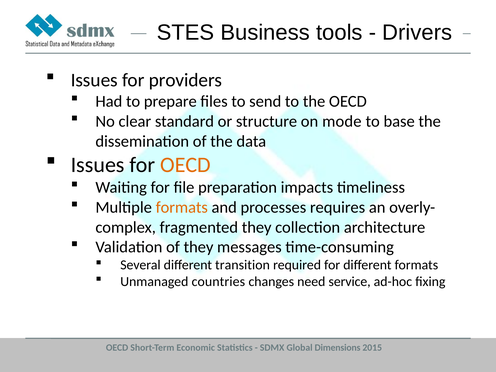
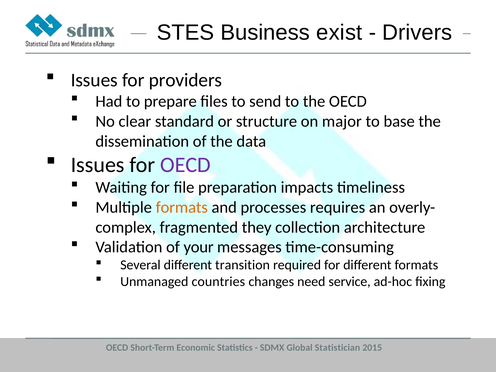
tools: tools -> exist (339, 33)
mode: mode -> major (342, 121)
OECD colour: orange -> purple (185, 165)
of they: they -> your (199, 247)
Dimensions: Dimensions -> Statistician (337, 348)
